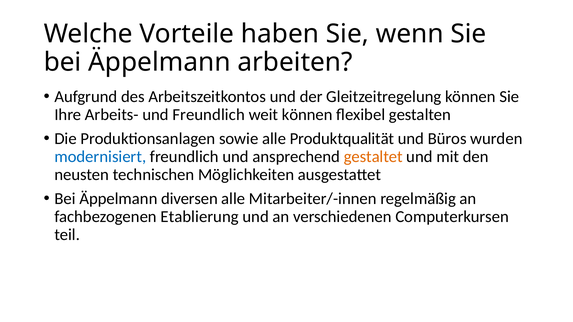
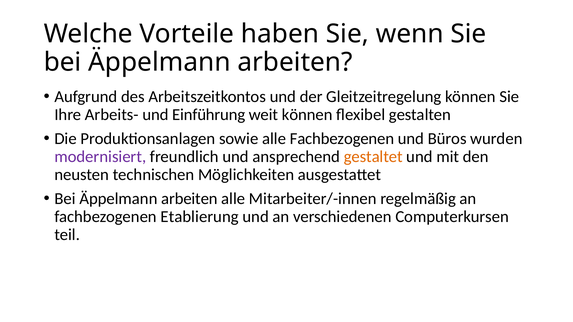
und Freundlich: Freundlich -> Einführung (209, 115)
alle Produktqualität: Produktqualität -> Fachbezogenen (342, 139)
modernisiert colour: blue -> purple (100, 157)
diversen: diversen -> arbeiten (189, 199)
